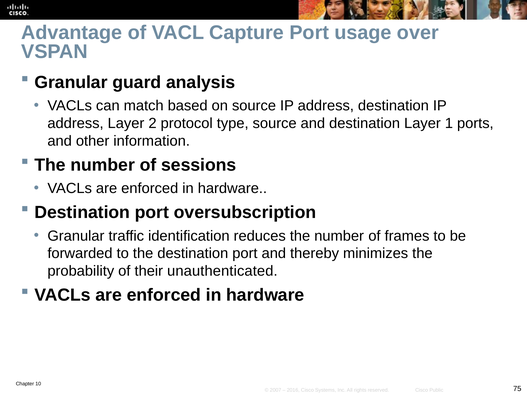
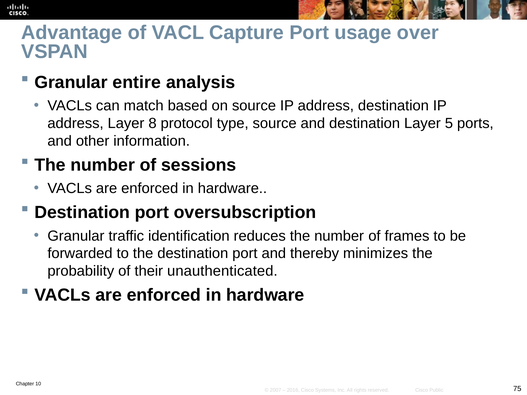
guard: guard -> entire (137, 82)
2: 2 -> 8 (153, 123)
1: 1 -> 5 (449, 123)
